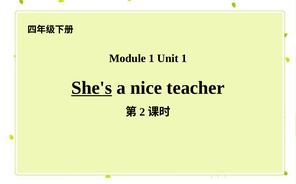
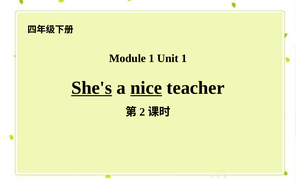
nice underline: none -> present (146, 88)
